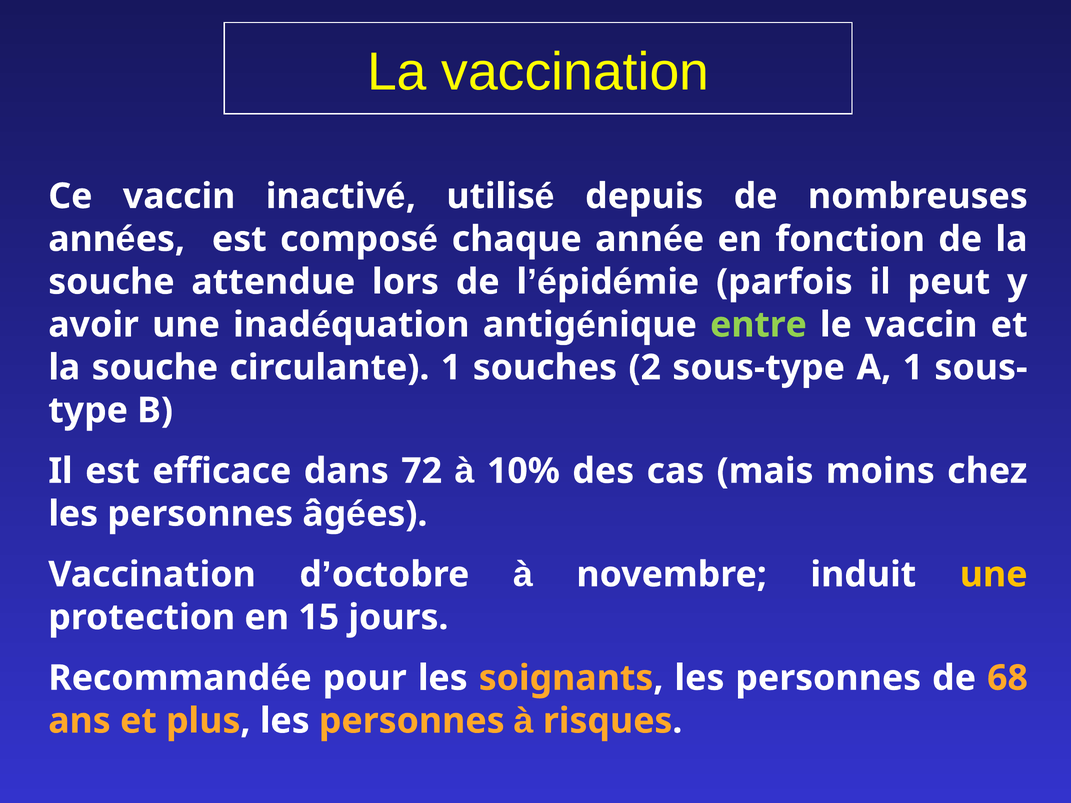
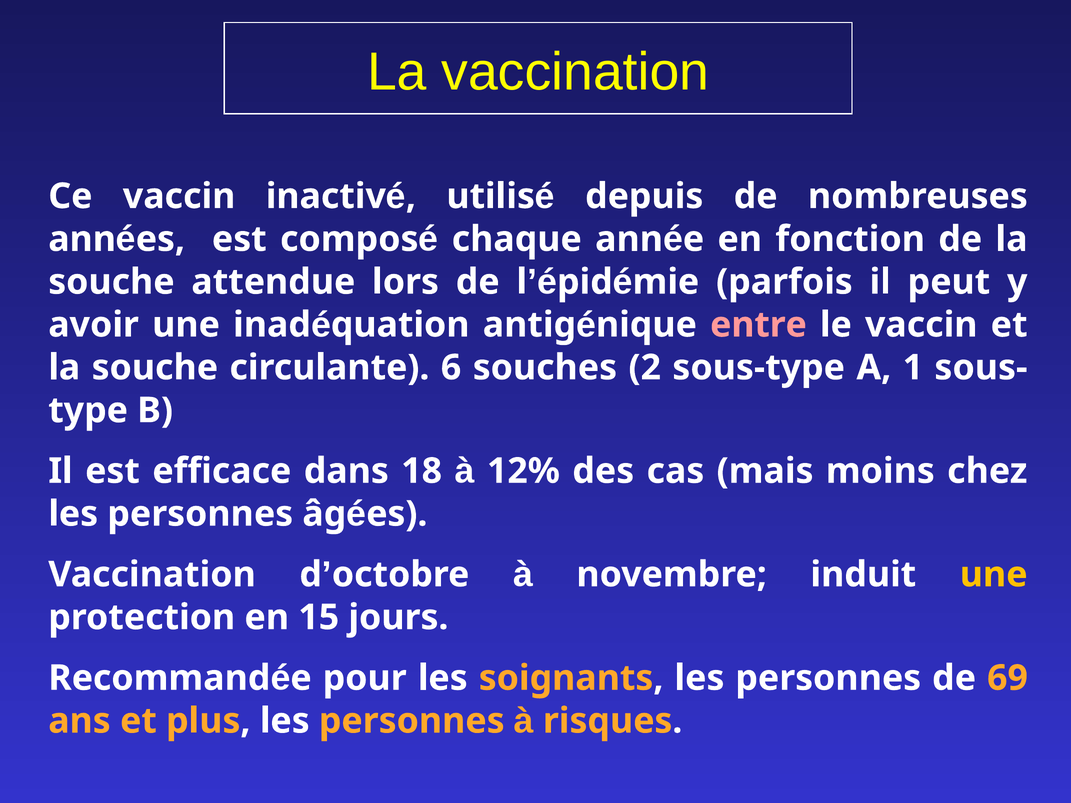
entre colour: light green -> pink (758, 325)
circulante 1: 1 -> 6 (451, 368)
72: 72 -> 18 (422, 471)
10%: 10% -> 12% (523, 471)
68: 68 -> 69 (1008, 678)
